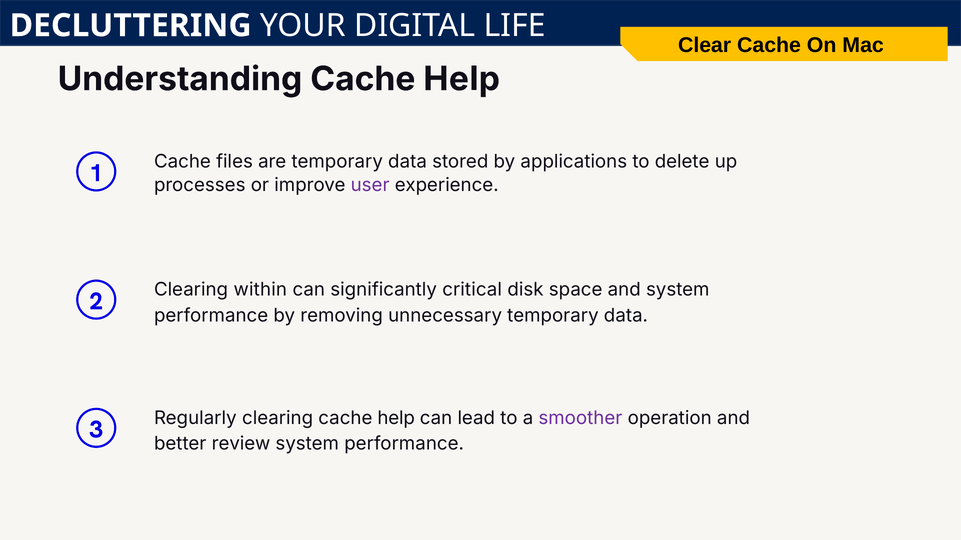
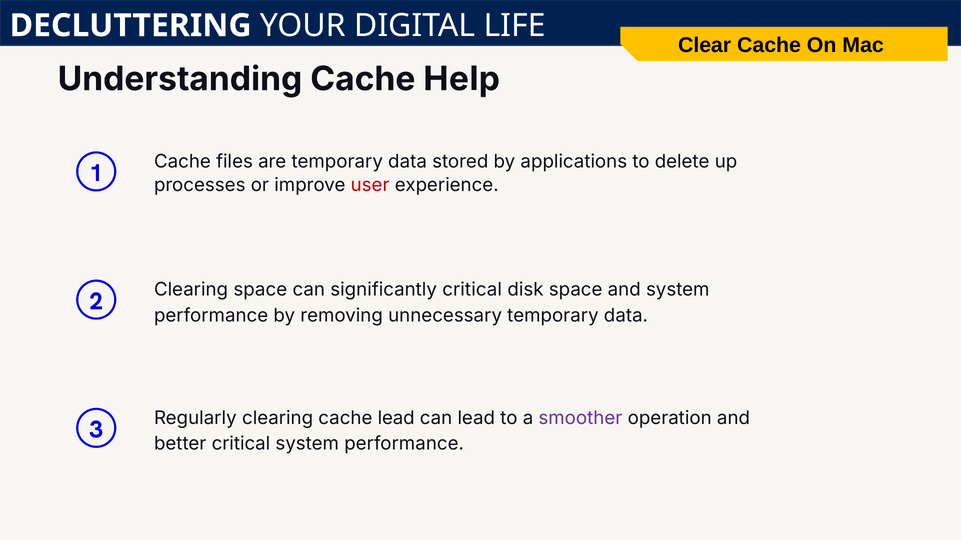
user colour: purple -> red (370, 185)
Clearing within: within -> space (260, 290)
clearing cache help: help -> lead (396, 418)
better review: review -> critical (241, 444)
